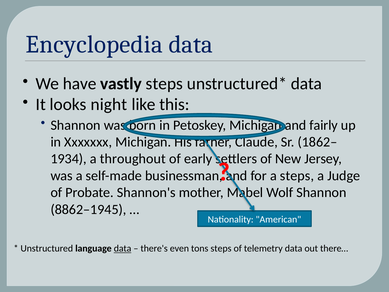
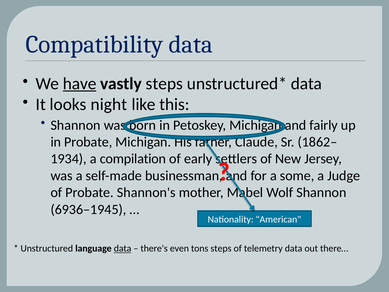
Encyclopedia: Encyclopedia -> Compatibility (94, 44)
have underline: none -> present (80, 84)
in Xxxxxxx: Xxxxxxx -> Probate (88, 142)
throughout: throughout -> compilation (133, 159)
a steps: steps -> some (297, 176)
8862–1945: 8862–1945 -> 6936–1945 (88, 209)
